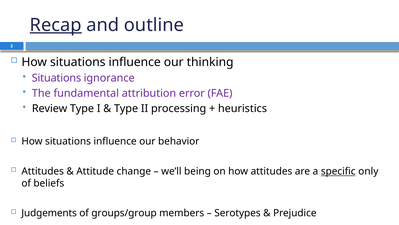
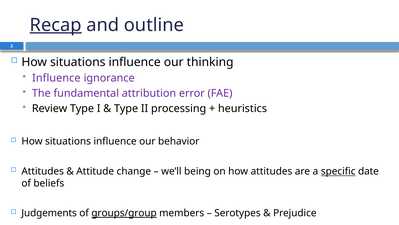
Situations: Situations -> Influence (56, 78)
only: only -> date (368, 171)
groups/group underline: none -> present (124, 213)
